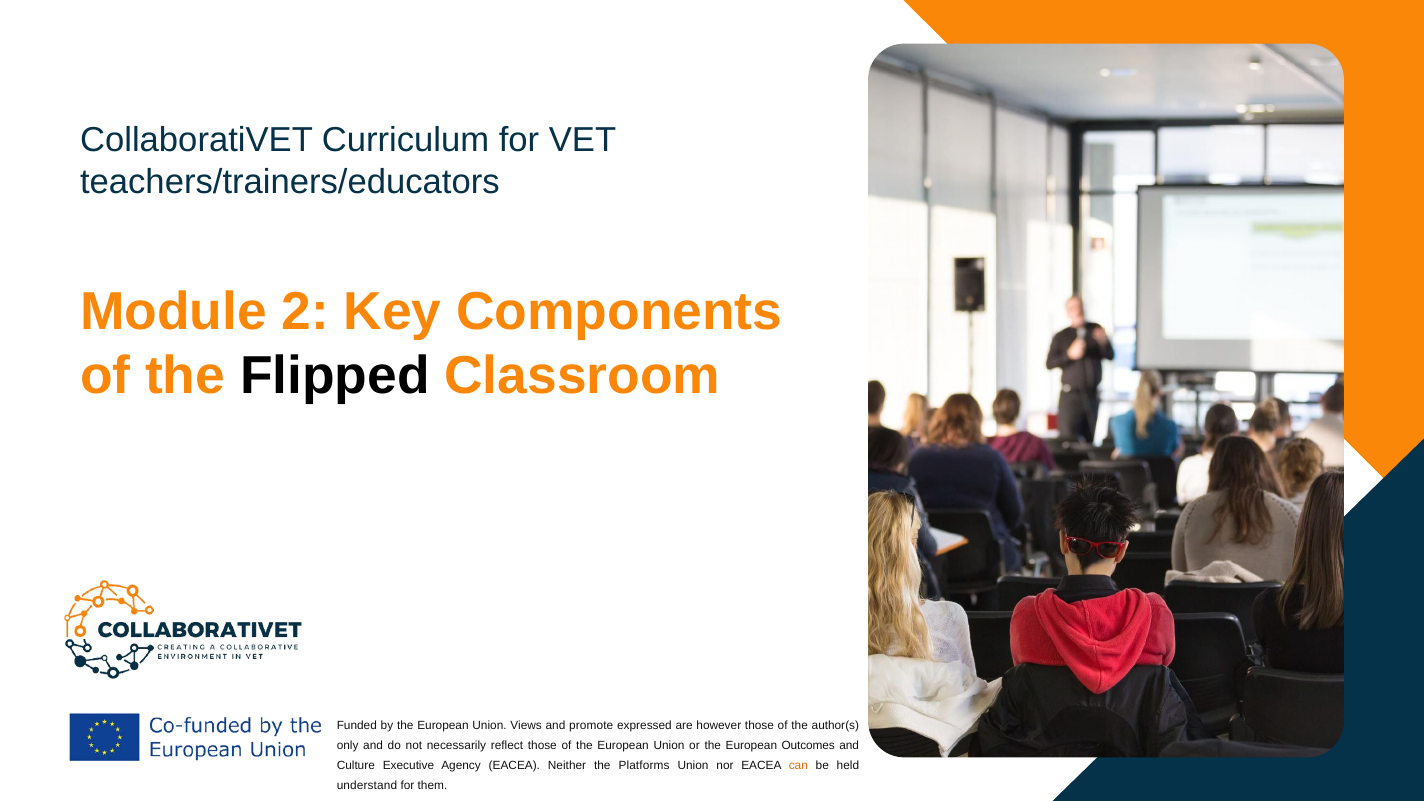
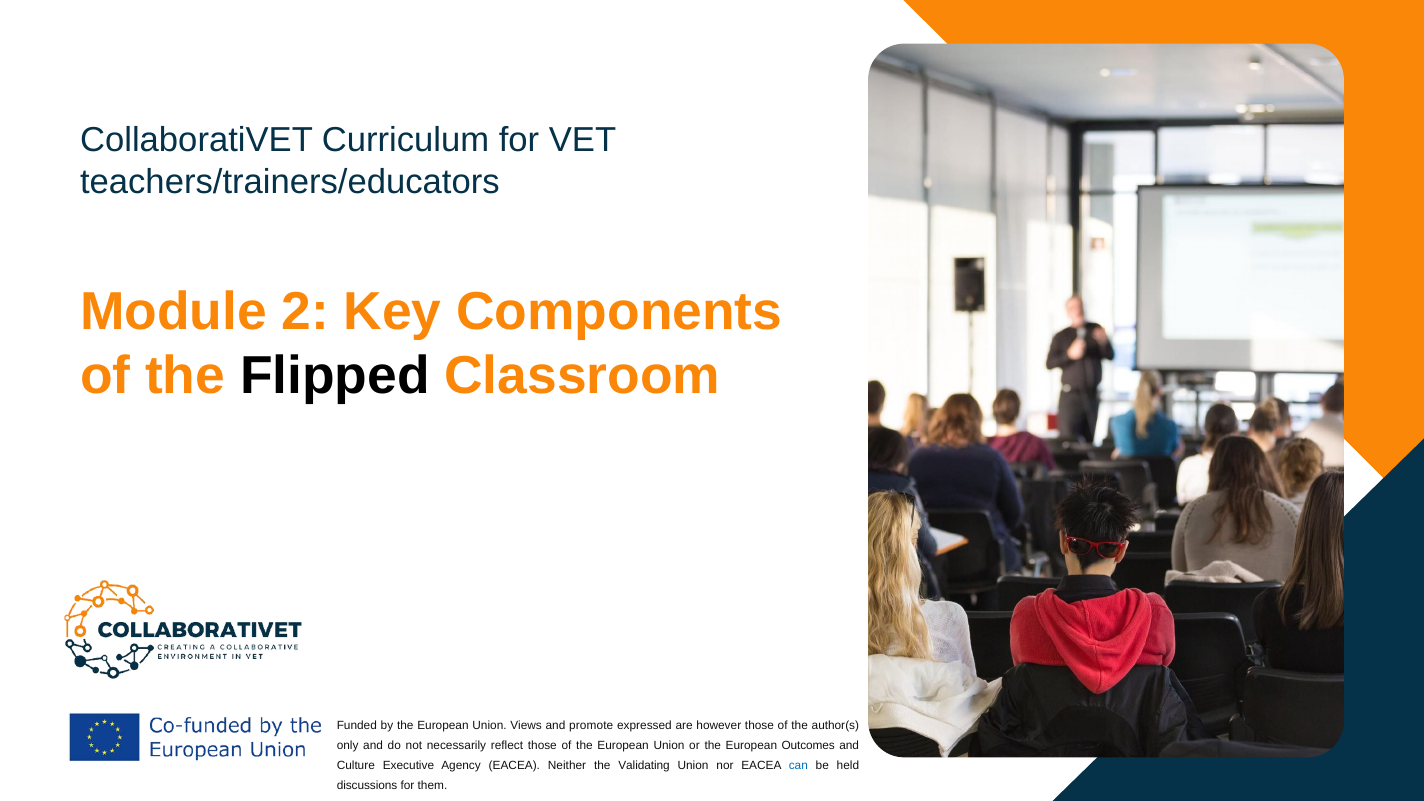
Platforms: Platforms -> Validating (644, 766)
can colour: orange -> blue (798, 766)
understand: understand -> discussions (367, 786)
